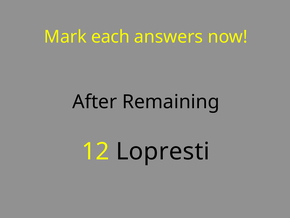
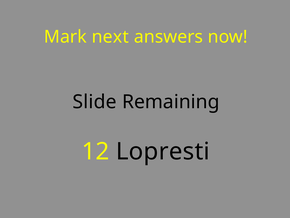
each: each -> next (110, 37)
After: After -> Slide (95, 102)
